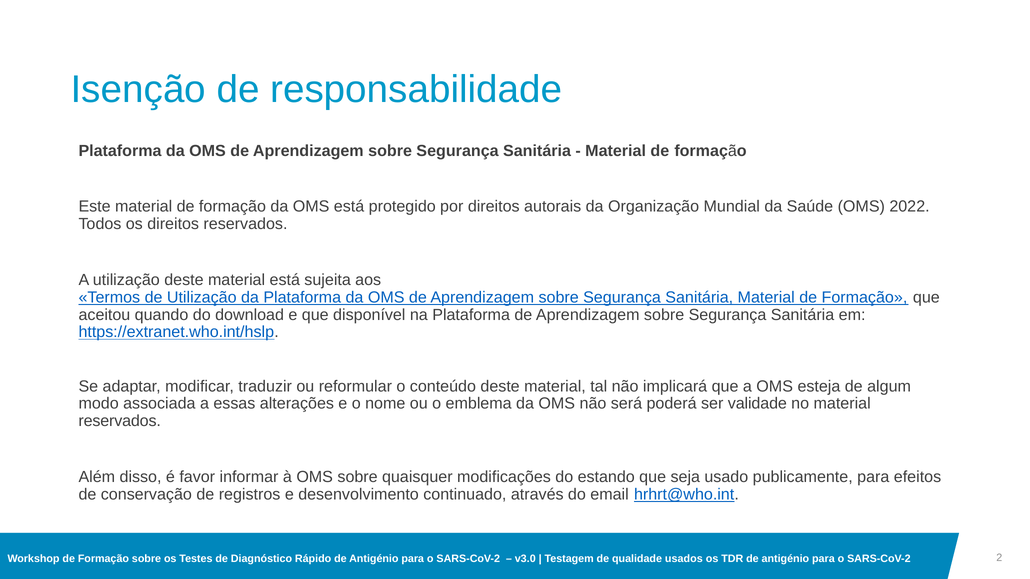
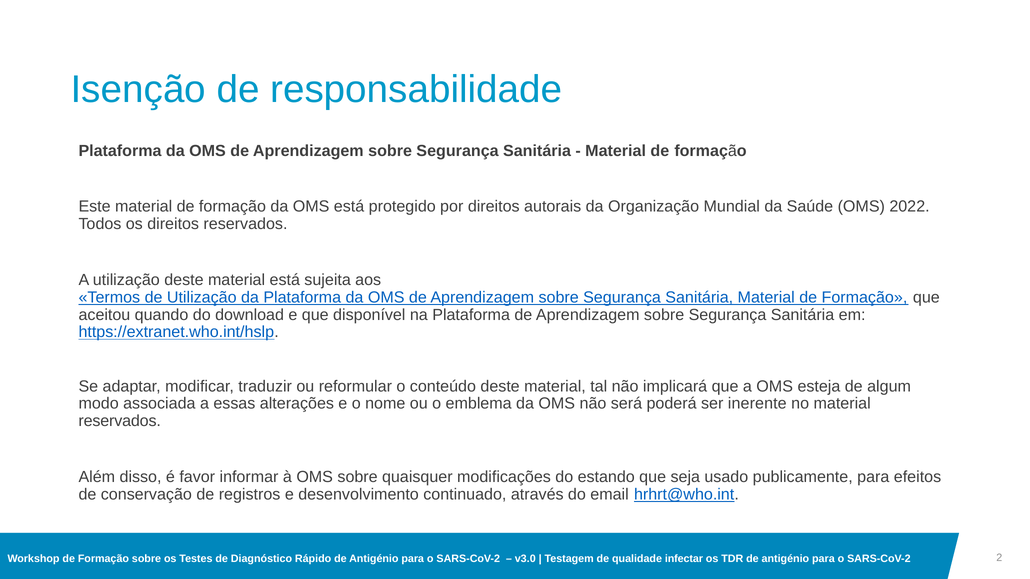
validade: validade -> inerente (757, 404)
usados: usados -> infectar (684, 559)
